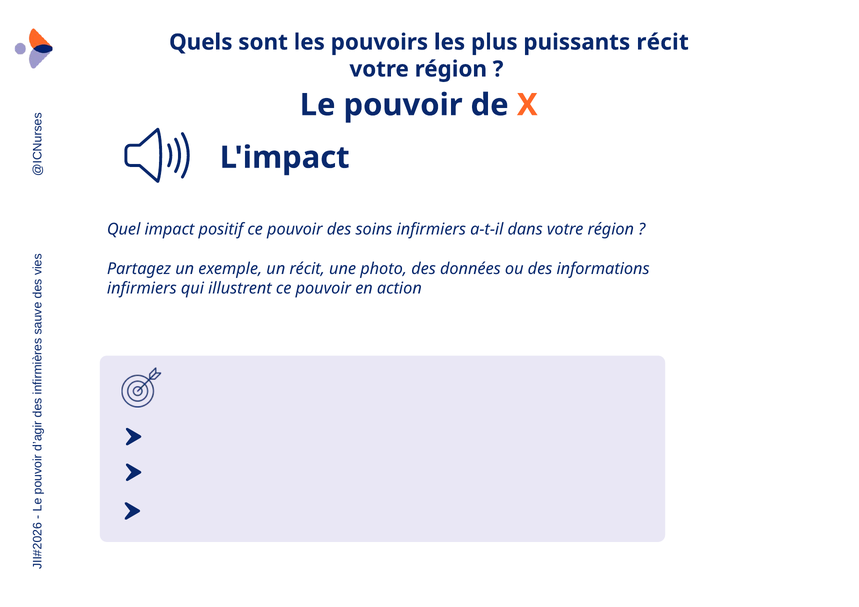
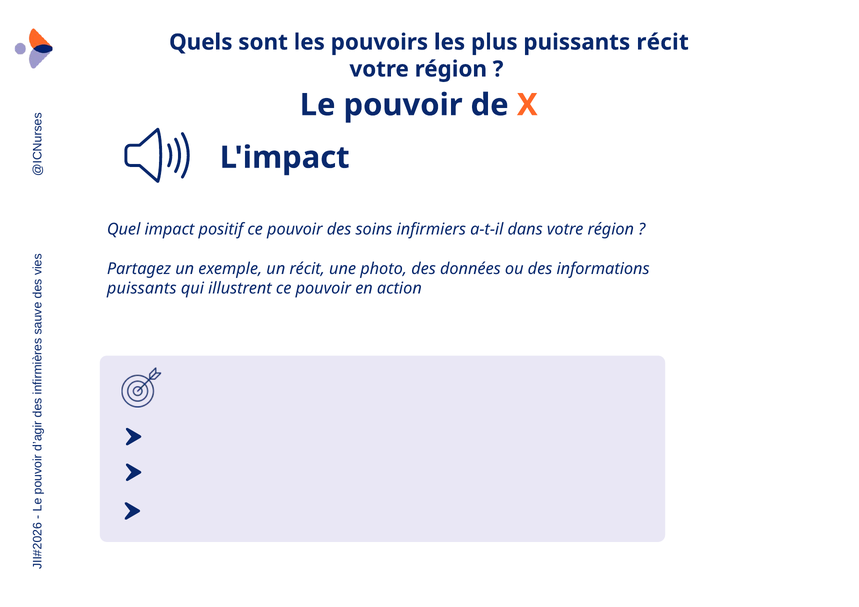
infirmiers: infirmiers -> puissants (142, 288)
